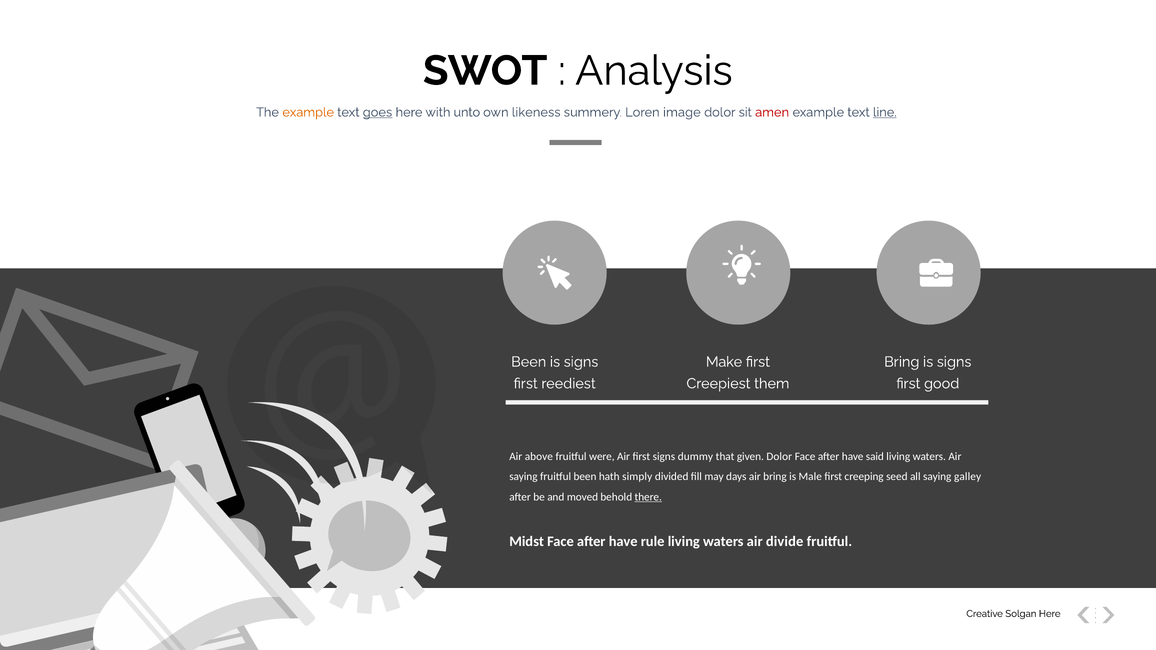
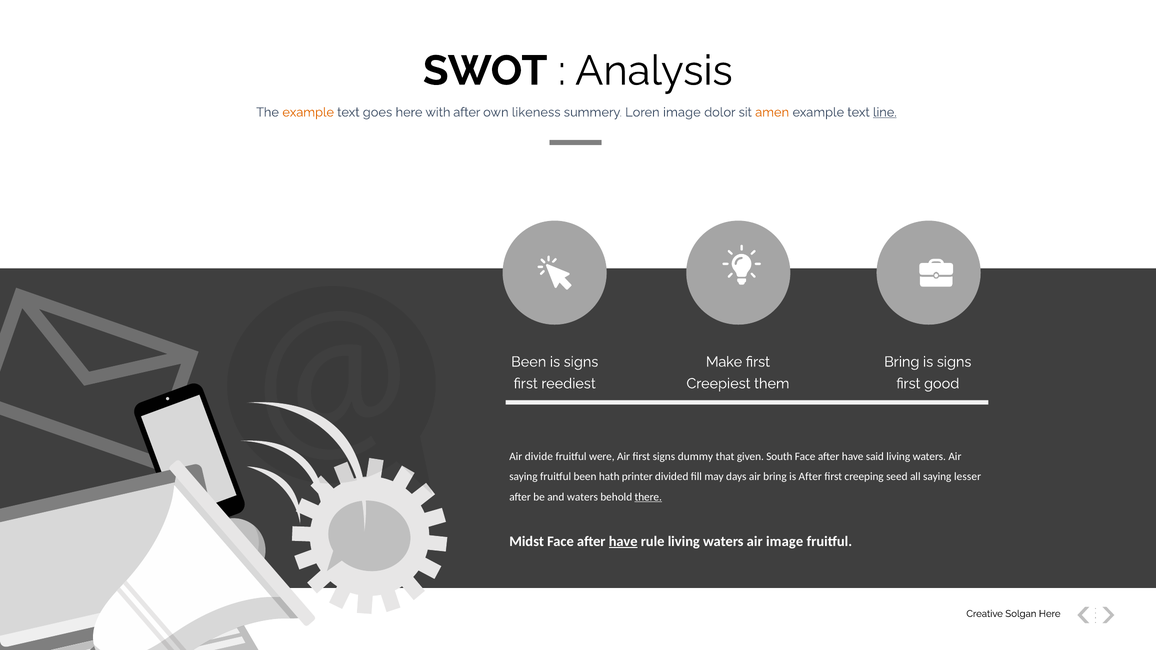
goes underline: present -> none (377, 112)
with unto: unto -> after (467, 112)
amen colour: red -> orange (772, 112)
above: above -> divide (539, 457)
given Dolor: Dolor -> South (779, 457)
simply: simply -> printer (637, 477)
is Male: Male -> After (810, 477)
galley: galley -> lesser (968, 477)
and moved: moved -> waters (582, 497)
have underline: none -> present (623, 542)
air divide: divide -> image (785, 542)
